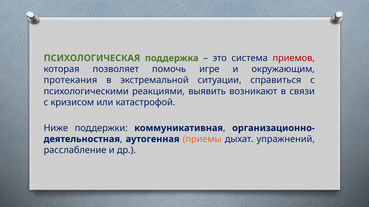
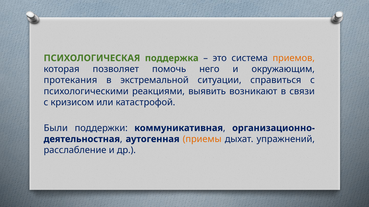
приемов colour: red -> orange (294, 58)
игре: игре -> него (209, 69)
Ниже: Ниже -> Были (56, 128)
